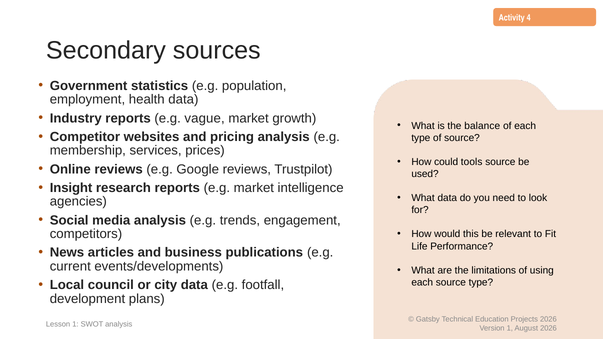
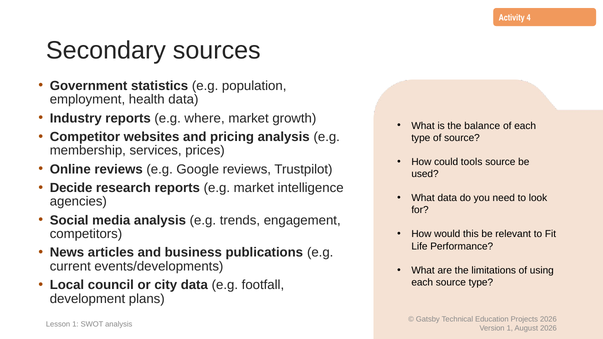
vague: vague -> where (205, 118)
Insight: Insight -> Decide (71, 188)
